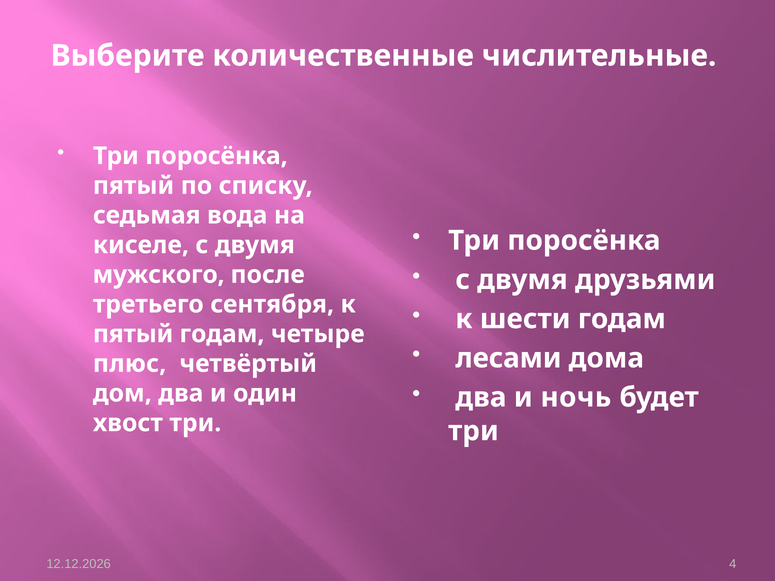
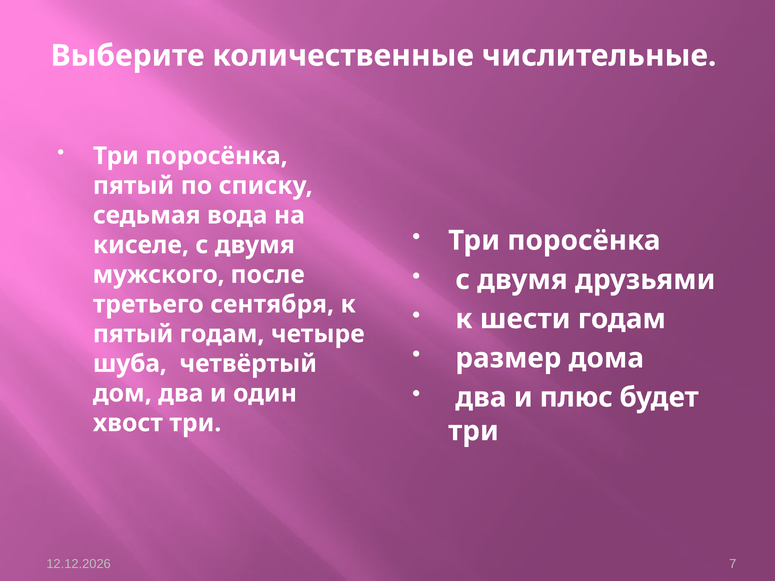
лесами: лесами -> размер (508, 358)
плюс: плюс -> шуба (130, 364)
ночь: ночь -> плюс (576, 398)
4: 4 -> 7 (733, 564)
